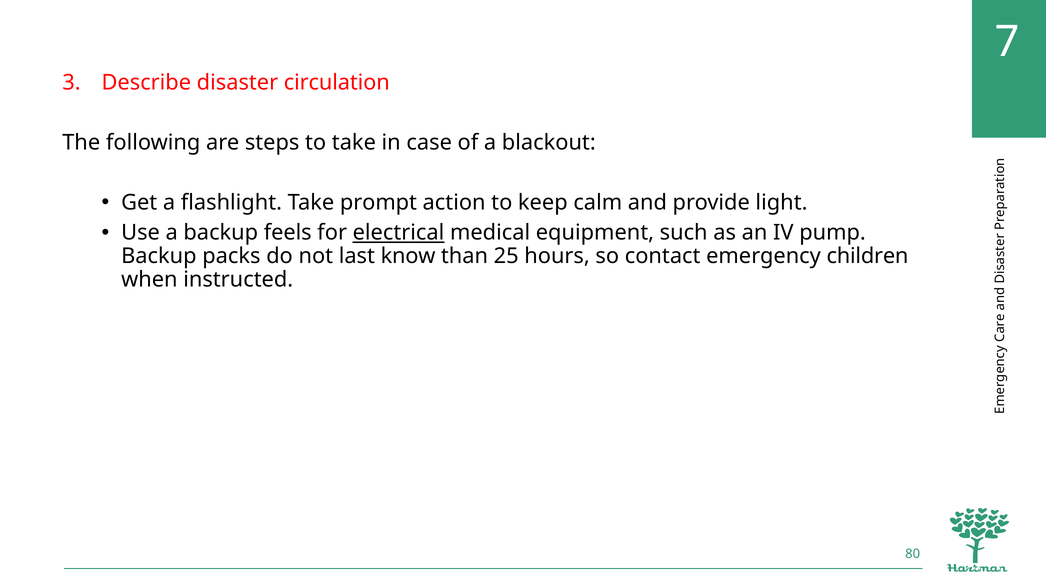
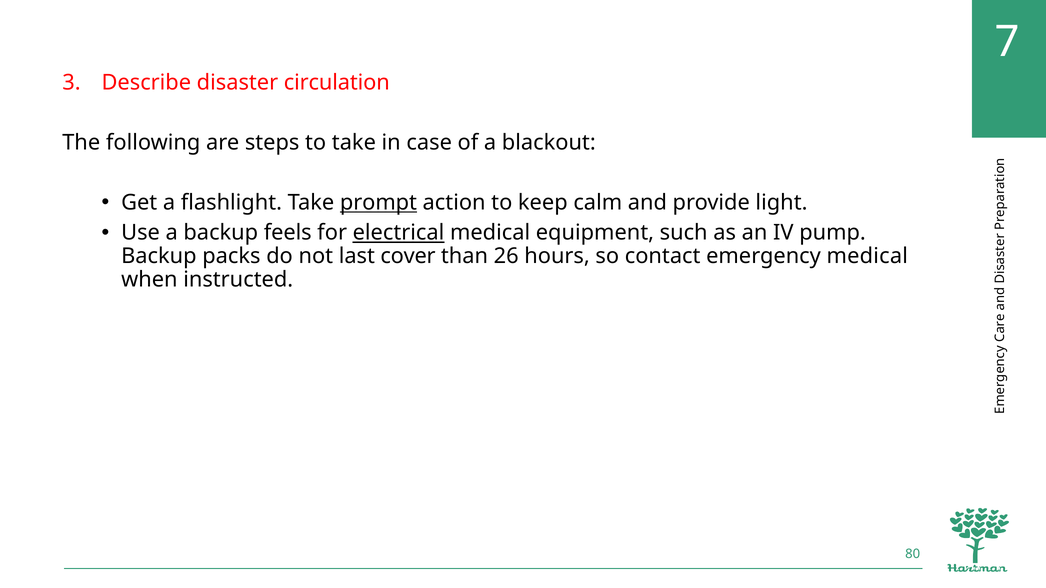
prompt underline: none -> present (378, 203)
know: know -> cover (408, 256)
25: 25 -> 26 (506, 256)
emergency children: children -> medical (867, 256)
